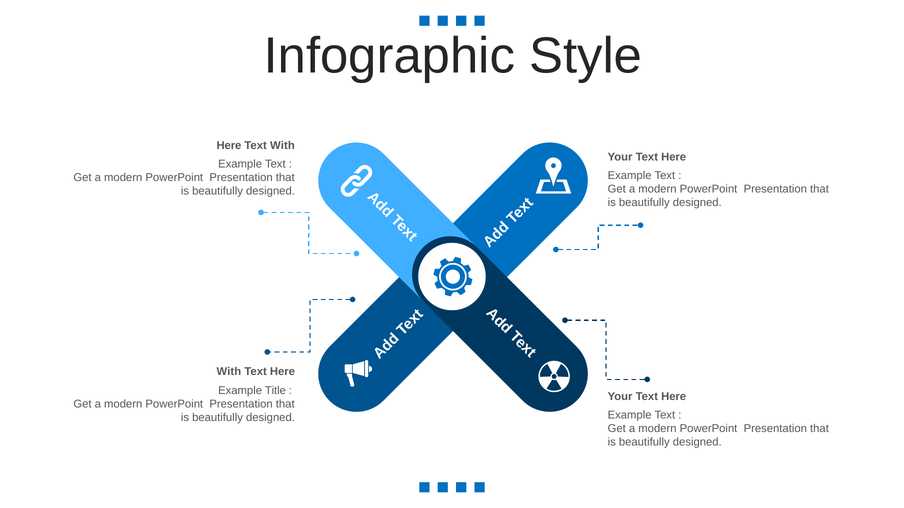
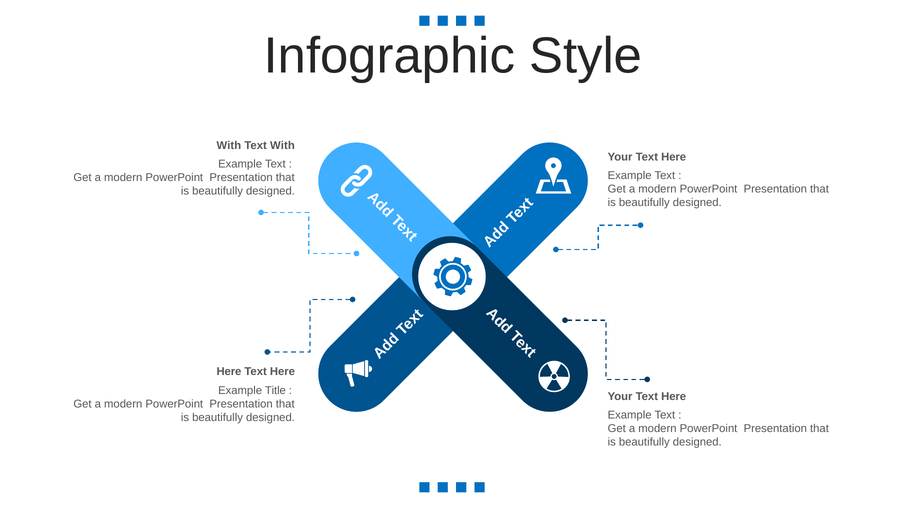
Here: Here -> With (229, 146)
With: With -> Here (229, 372)
